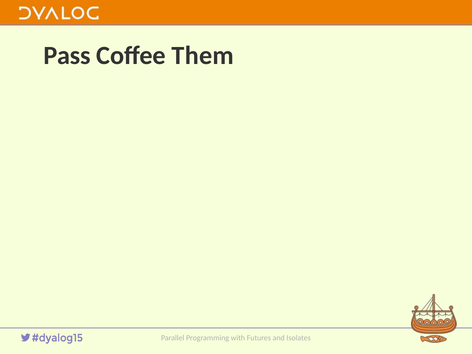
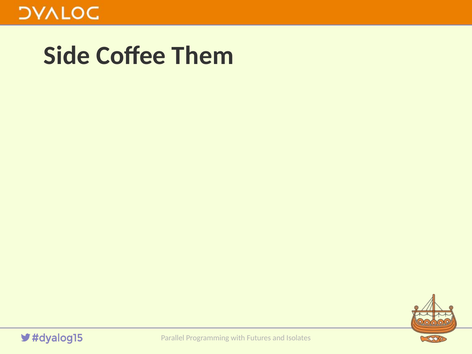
Pass: Pass -> Side (67, 56)
